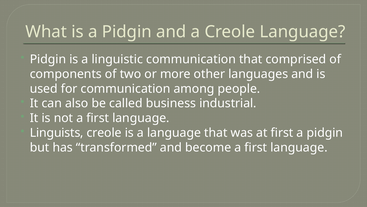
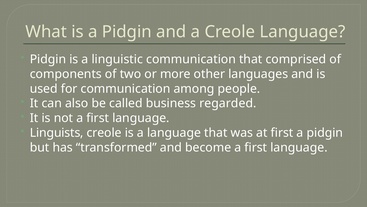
industrial: industrial -> regarded (228, 103)
